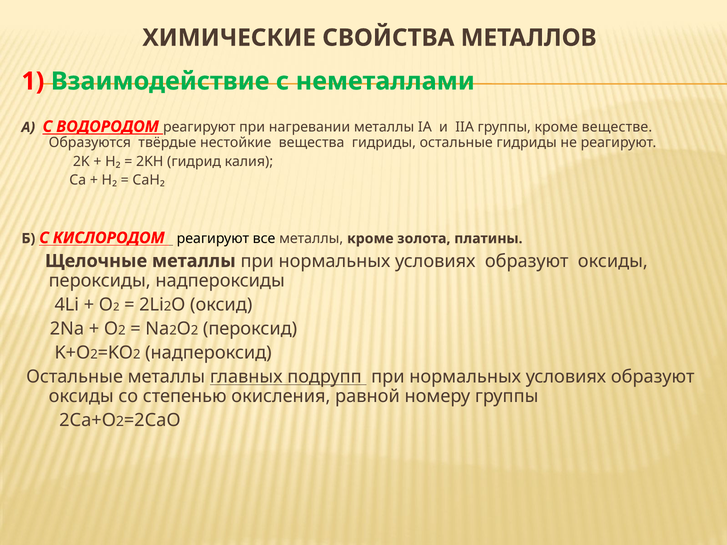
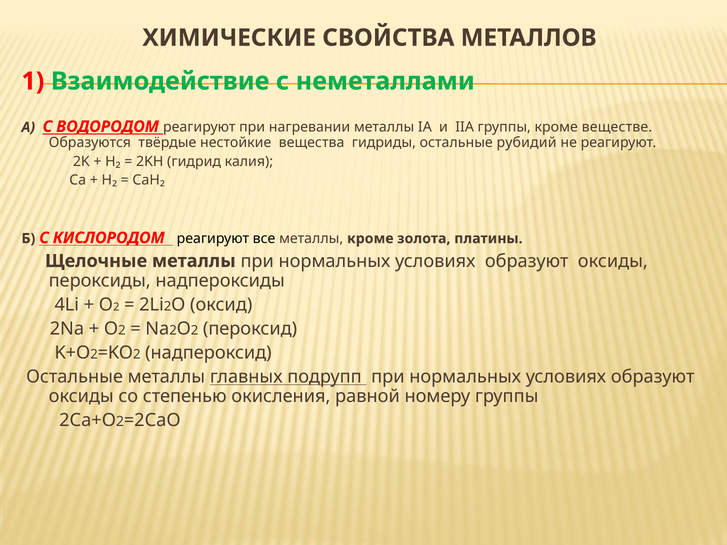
остальные гидриды: гидриды -> рубидий (527, 143)
